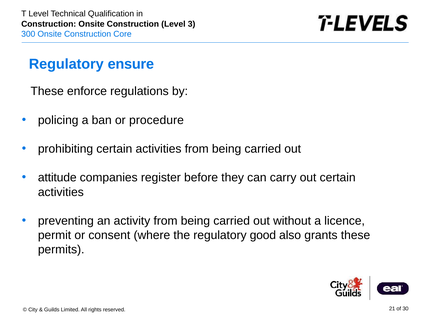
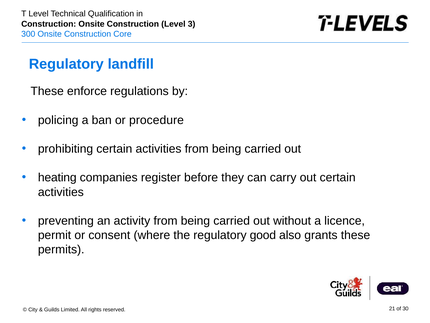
ensure: ensure -> landfill (131, 64)
attitude: attitude -> heating (57, 177)
